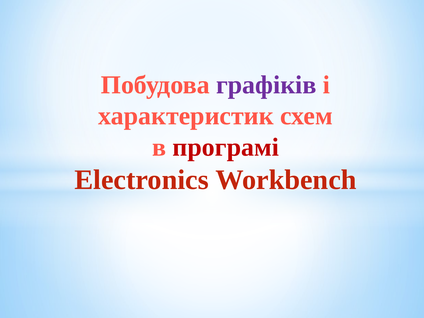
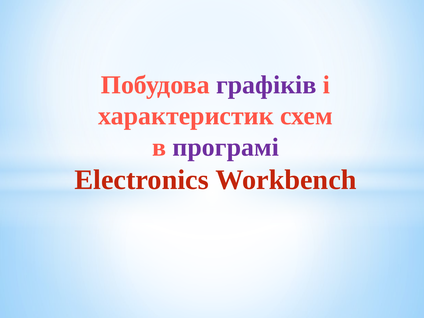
програмі colour: red -> purple (226, 147)
